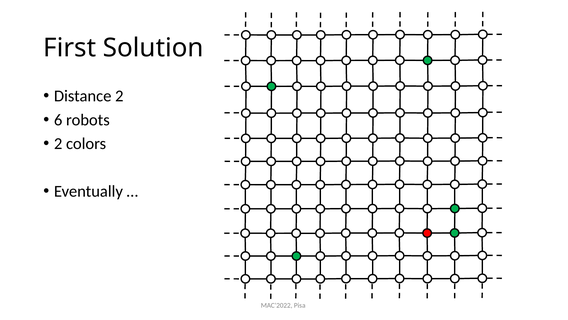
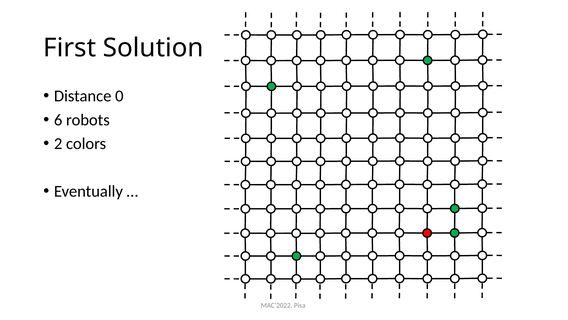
Distance 2: 2 -> 0 (119, 96)
